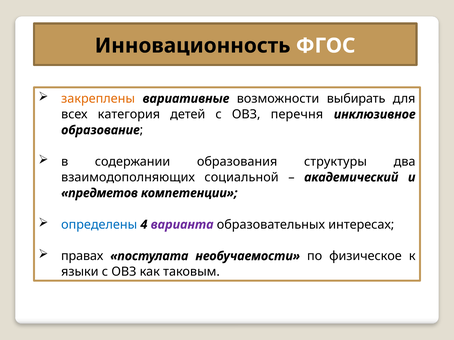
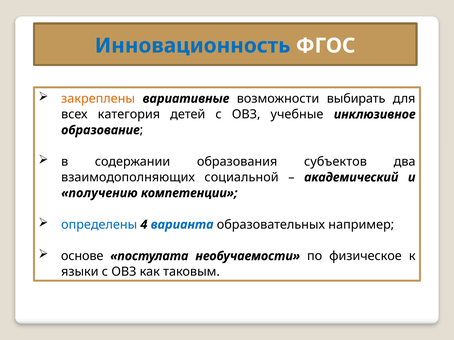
Инновационность colour: black -> blue (193, 46)
перечня: перечня -> учебные (297, 115)
структуры: структуры -> субъектов (335, 162)
предметов: предметов -> получению (99, 193)
варианта colour: purple -> blue (182, 225)
интересах: интересах -> например (361, 225)
правах: правах -> основе (82, 256)
